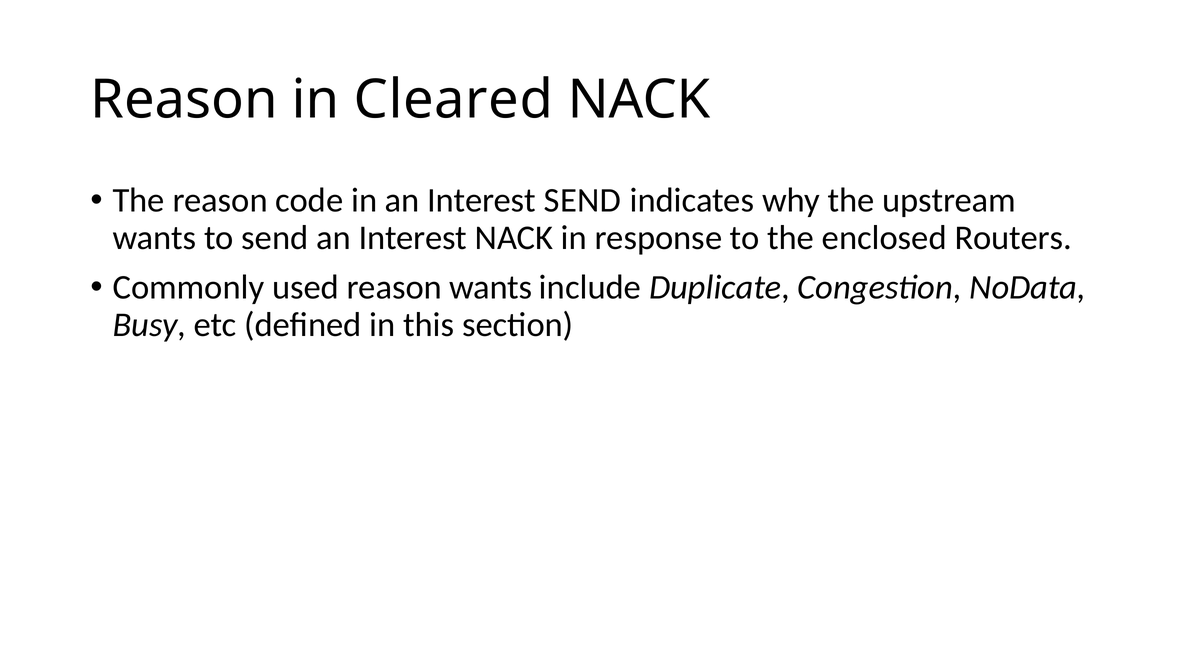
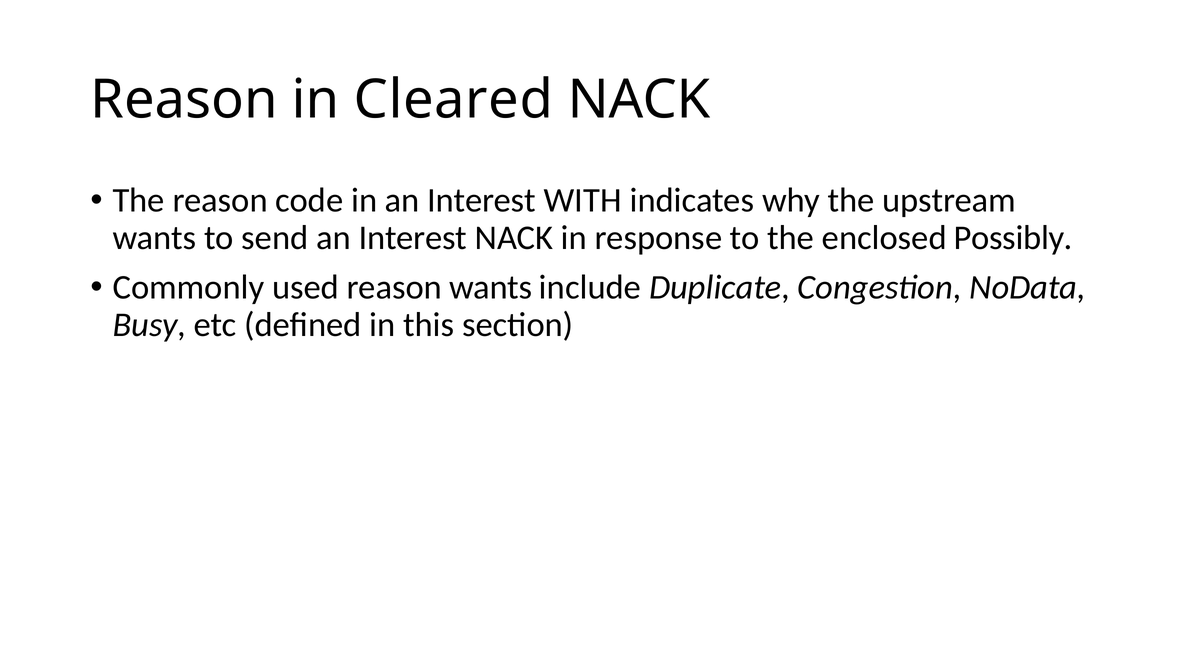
Interest SEND: SEND -> WITH (583, 201)
Routers: Routers -> Possibly (1013, 238)
